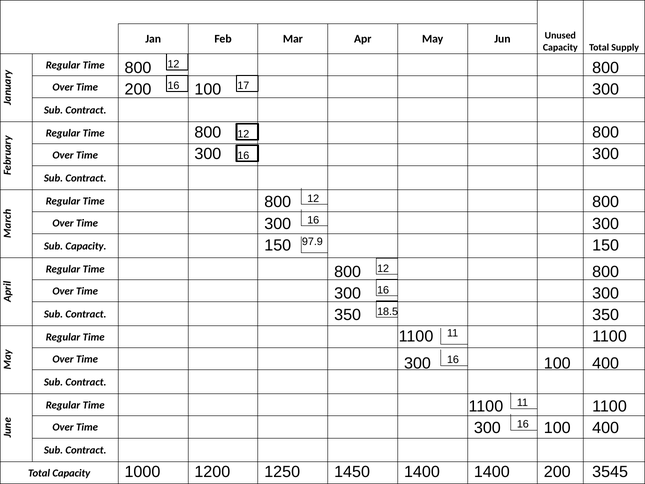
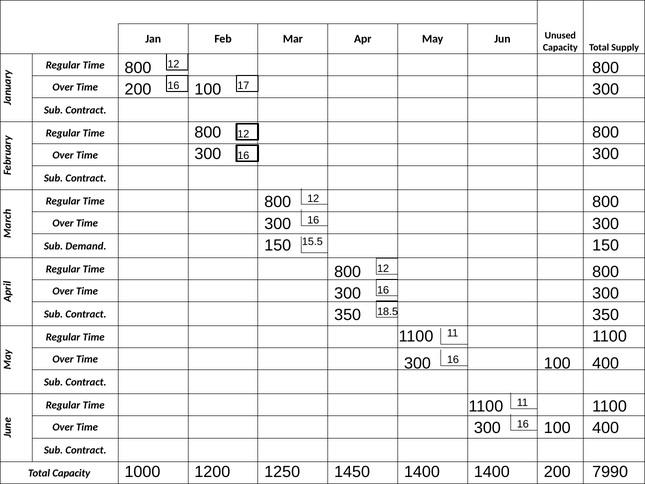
97.9: 97.9 -> 15.5 (312, 241)
Sub Capacity: Capacity -> Demand (86, 246)
3545: 3545 -> 7990 (610, 472)
